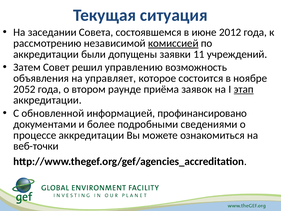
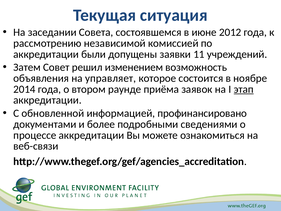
комиссией underline: present -> none (173, 43)
управлению: управлению -> изменением (134, 67)
2052: 2052 -> 2014 (24, 89)
веб-точки: веб-точки -> веб-связи (36, 146)
